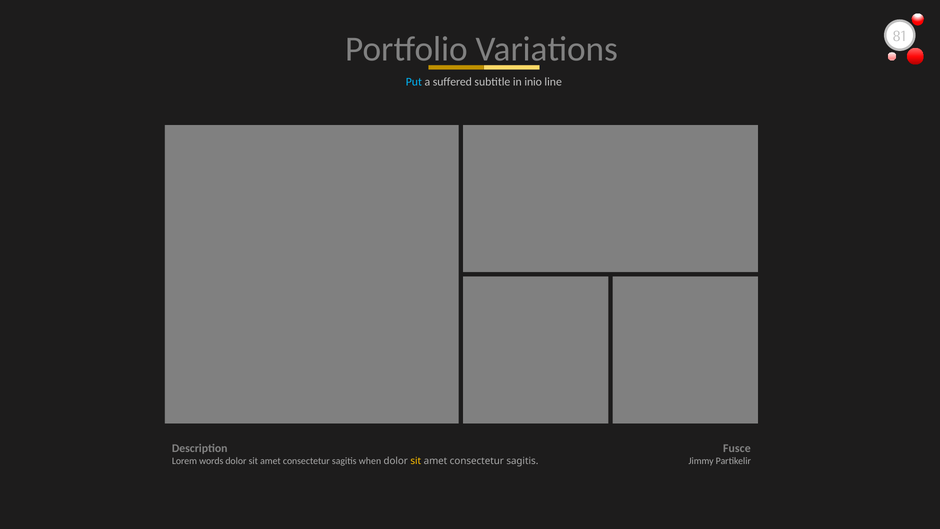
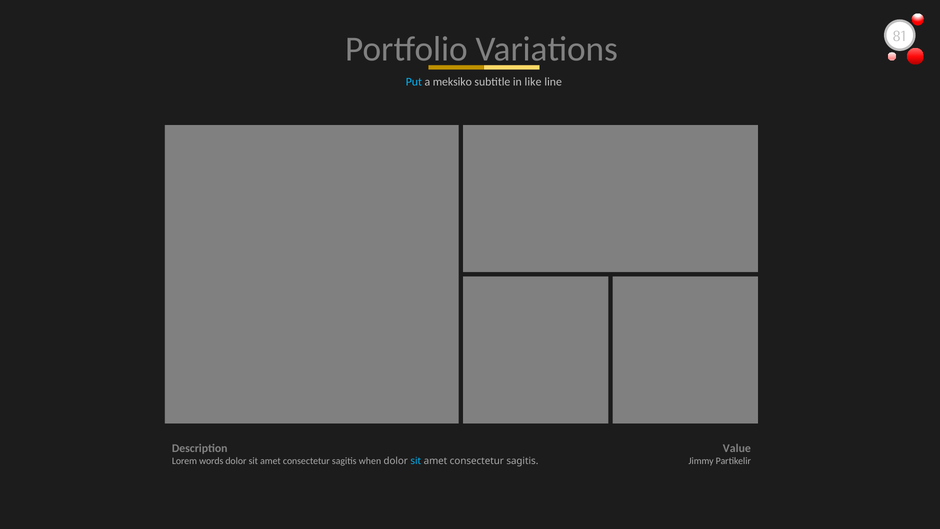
suffered: suffered -> meksiko (452, 82)
inio: inio -> like (533, 82)
Fusce: Fusce -> Value (737, 448)
sit colour: yellow -> light blue (416, 461)
